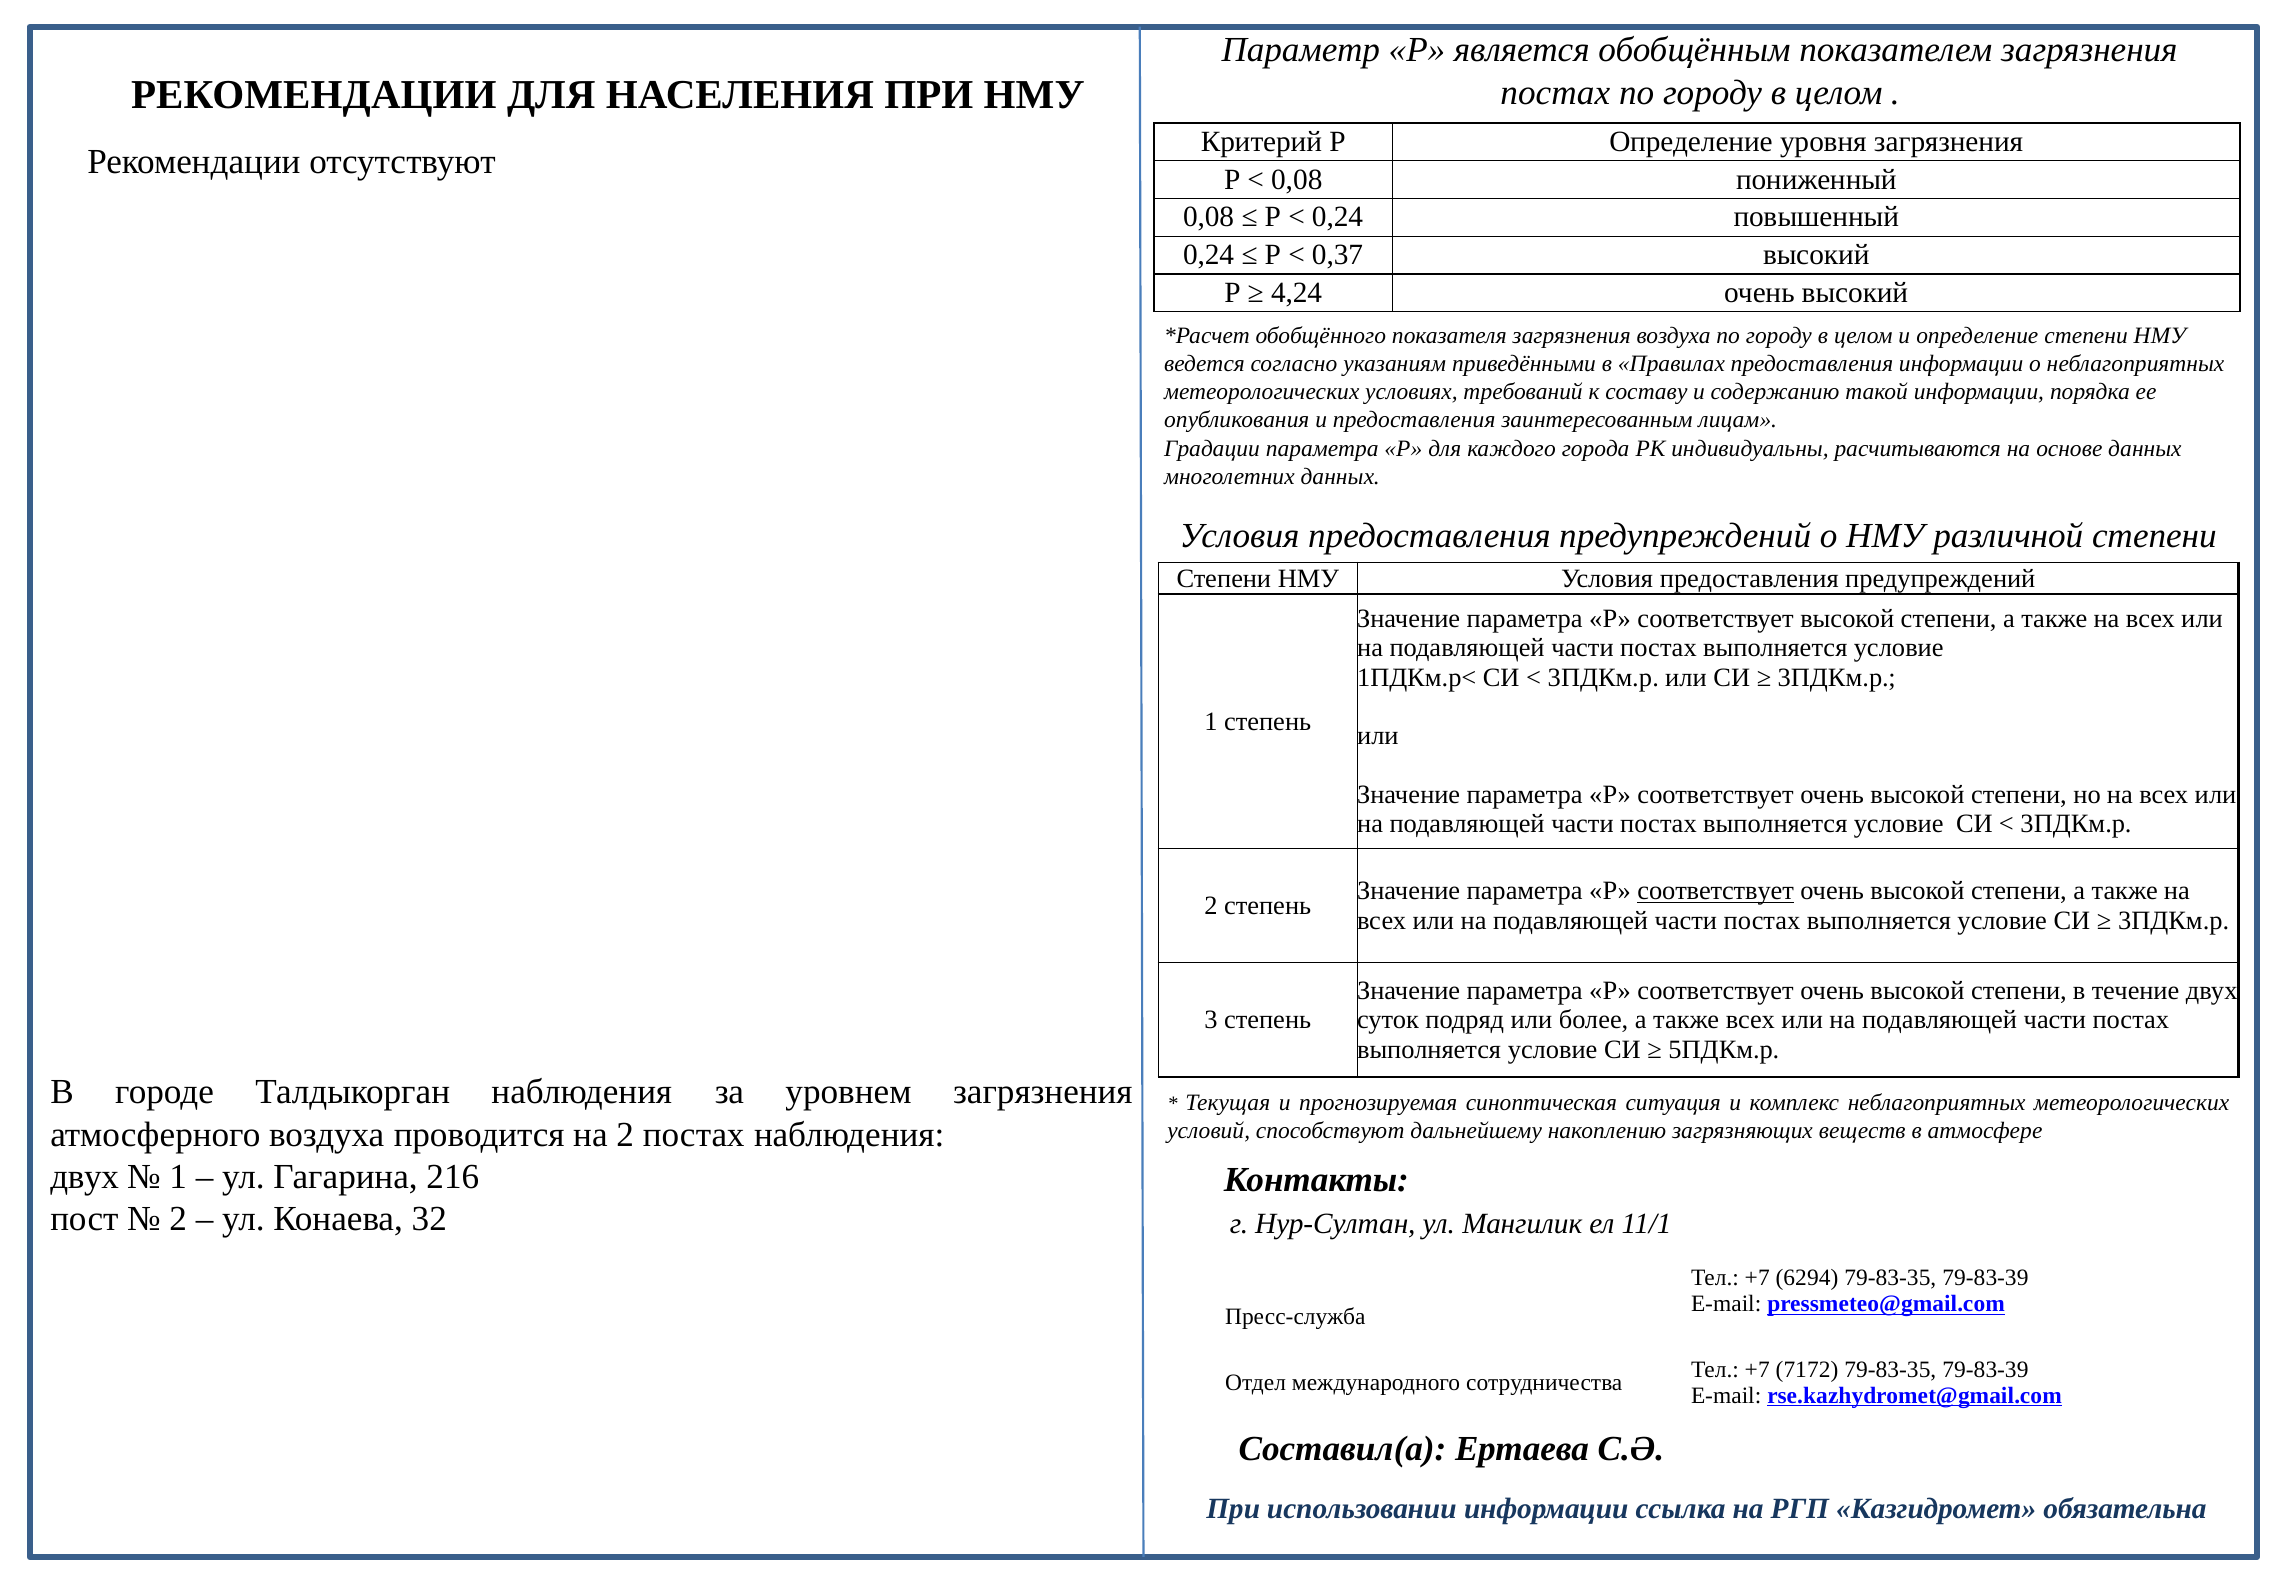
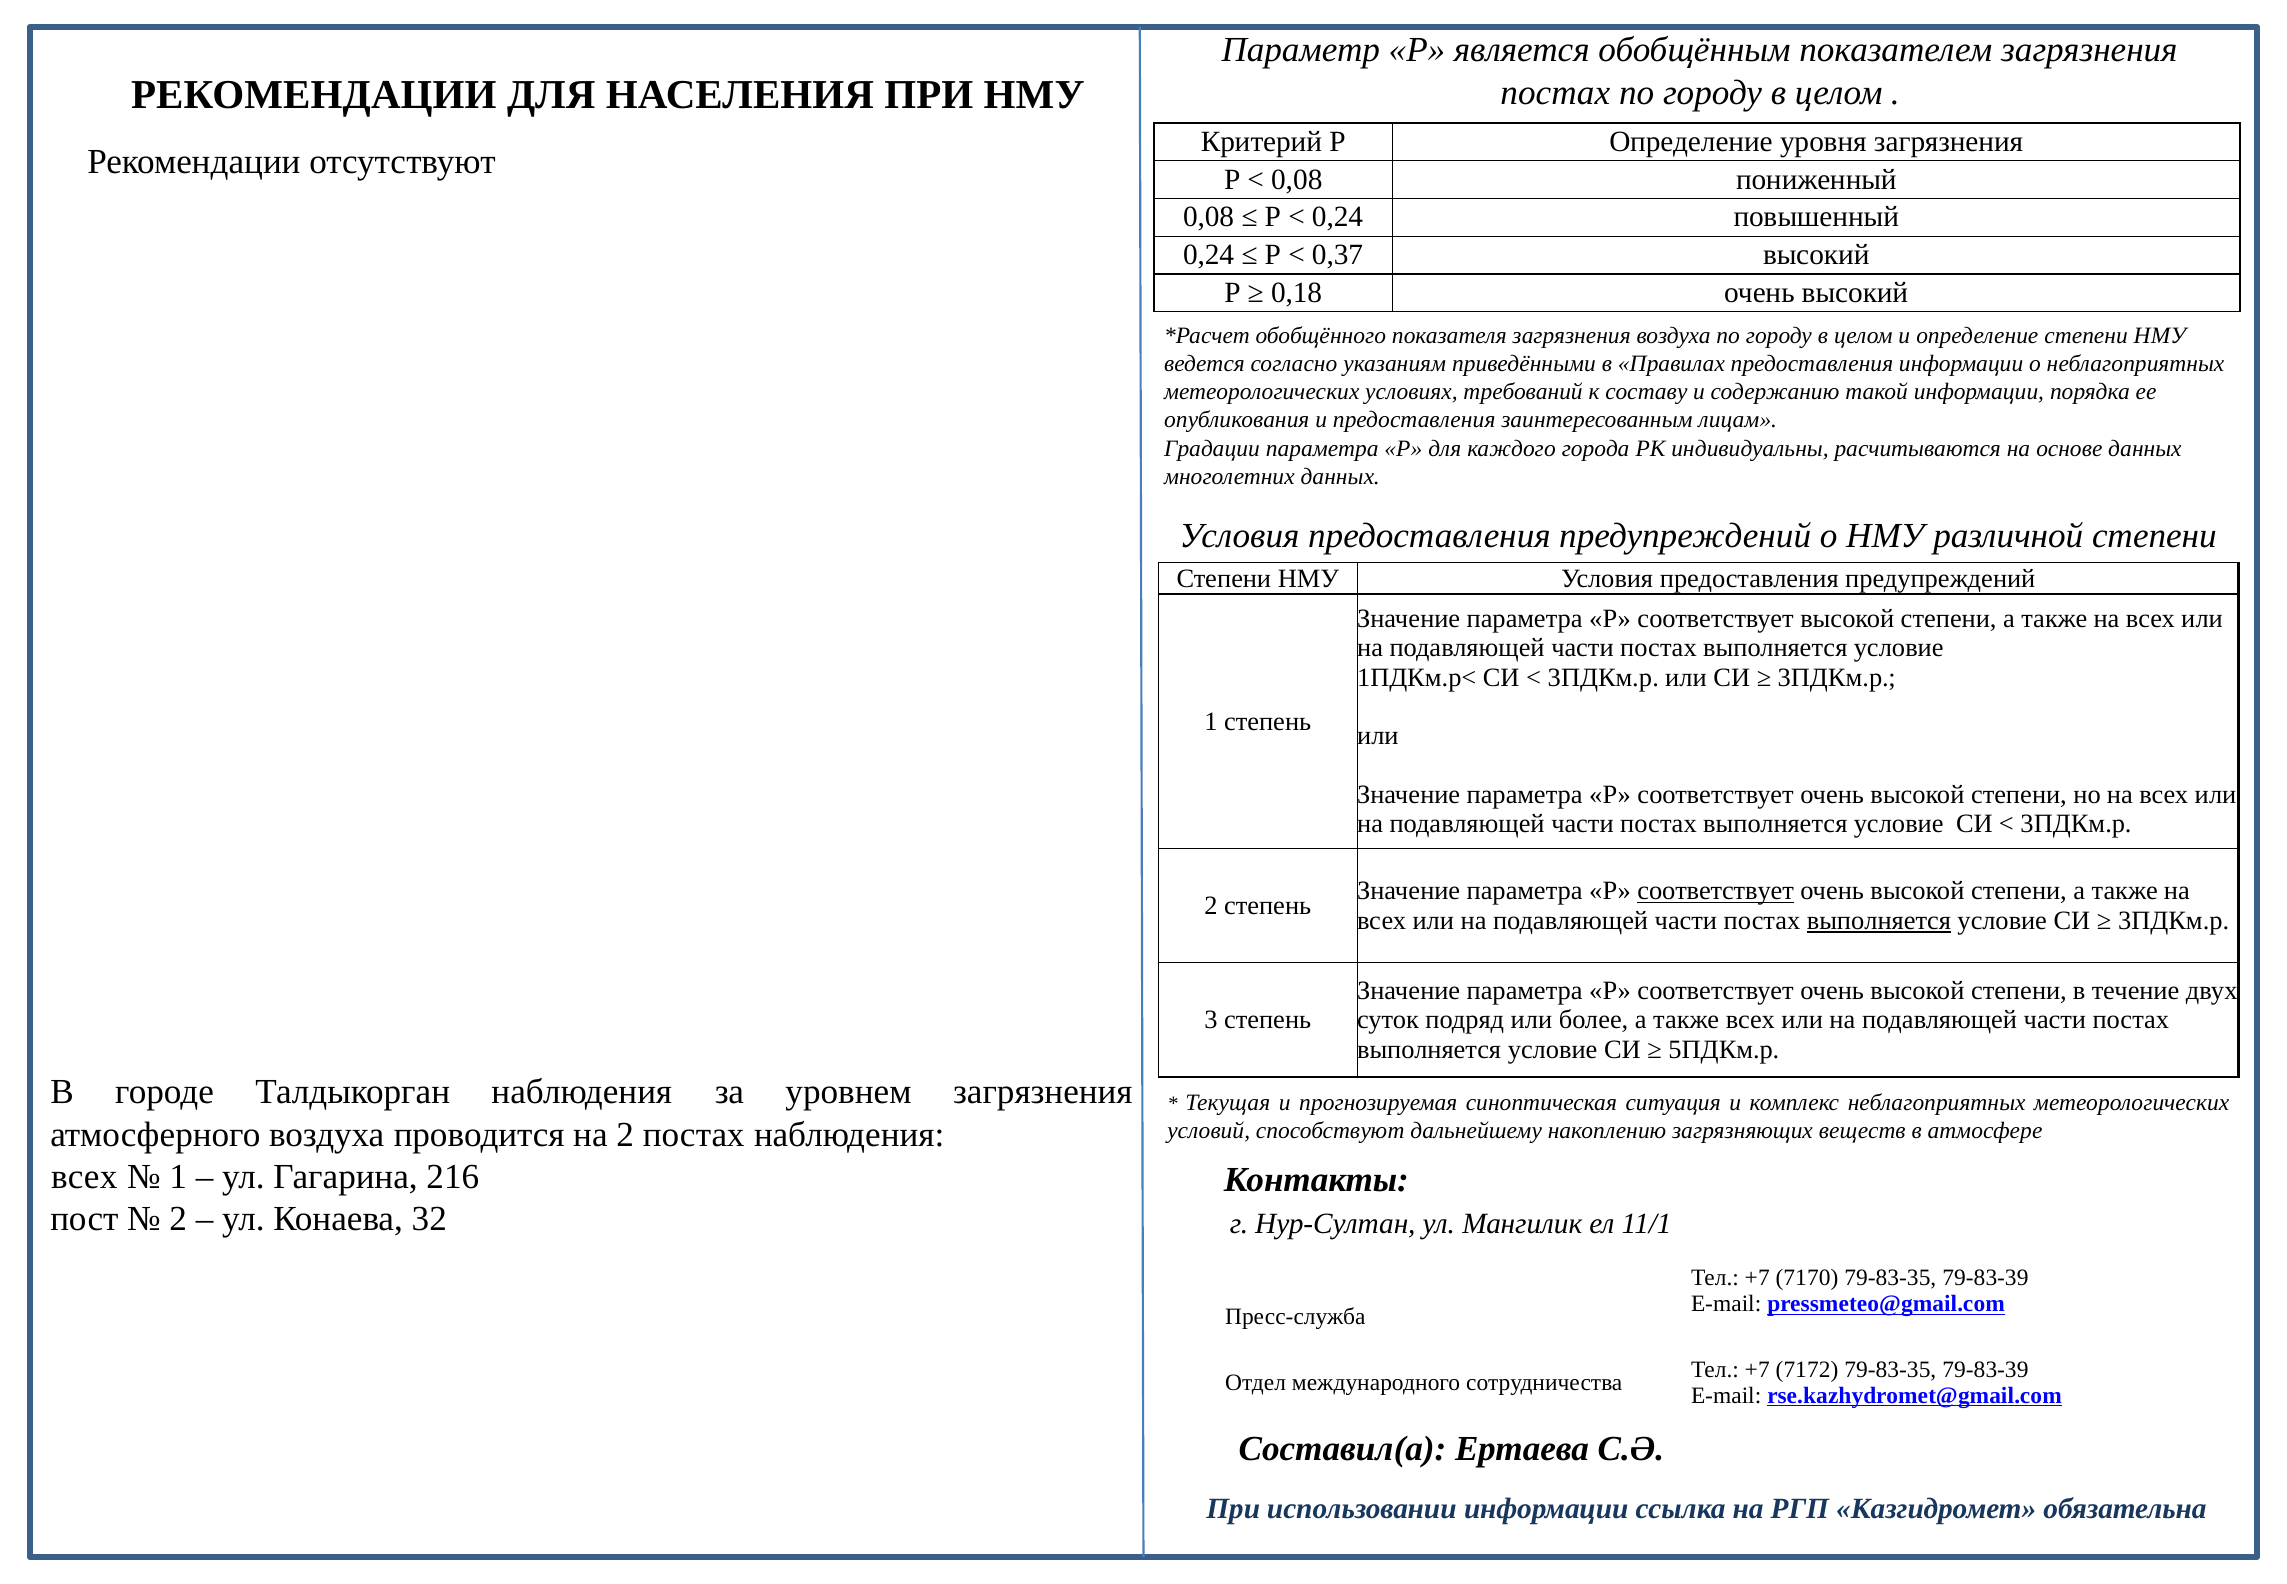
4,24: 4,24 -> 0,18 (1297, 293)
выполняется underline: none -> present (1879, 920)
двух: двух -> всех (84, 1176)
6294: 6294 -> 7170 (1807, 1277)
